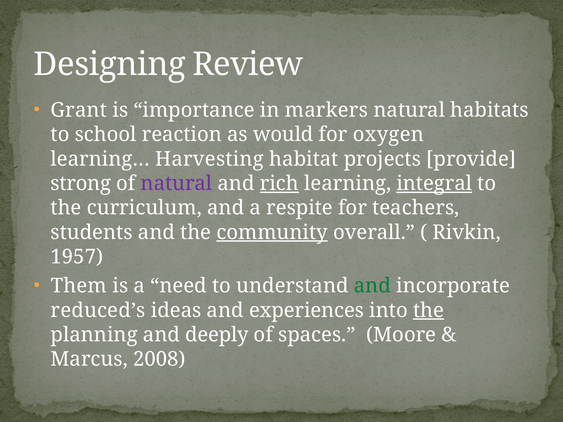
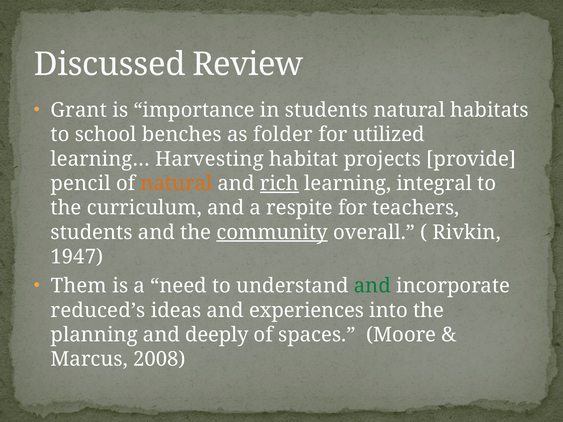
Designing: Designing -> Discussed (110, 64)
in markers: markers -> students (326, 110)
reaction: reaction -> benches (182, 135)
would: would -> folder (283, 135)
oxygen: oxygen -> utilized (389, 135)
strong: strong -> pencil (81, 184)
natural colour: purple -> orange (176, 184)
integral underline: present -> none (434, 184)
1957: 1957 -> 1947 (77, 257)
the underline: present -> none (429, 311)
